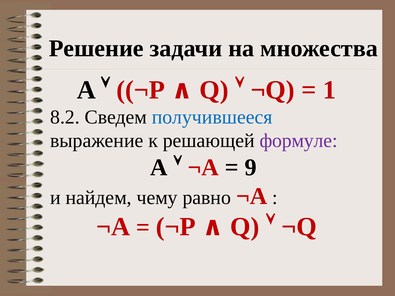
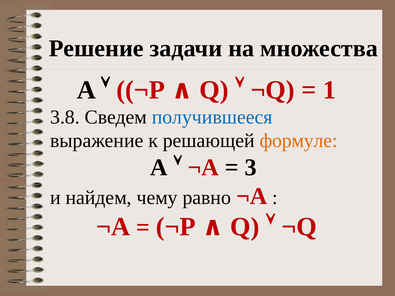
8.2: 8.2 -> 3.8 (65, 117)
формуле colour: purple -> orange (299, 141)
9: 9 -> 3 (251, 167)
